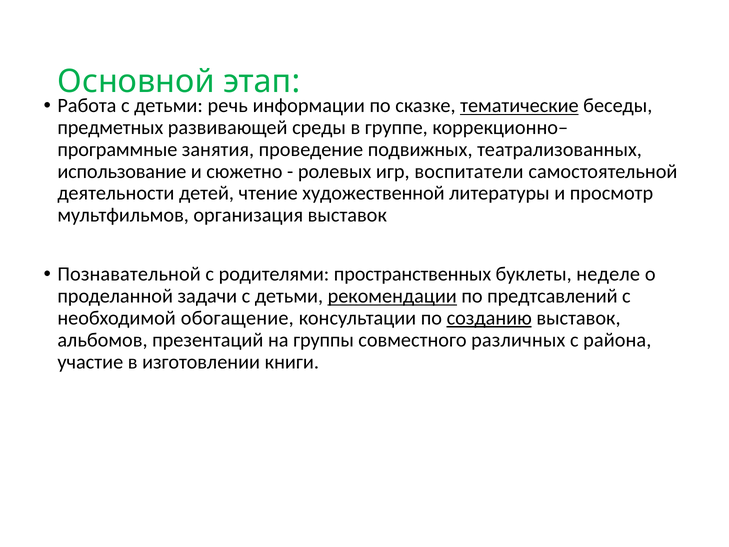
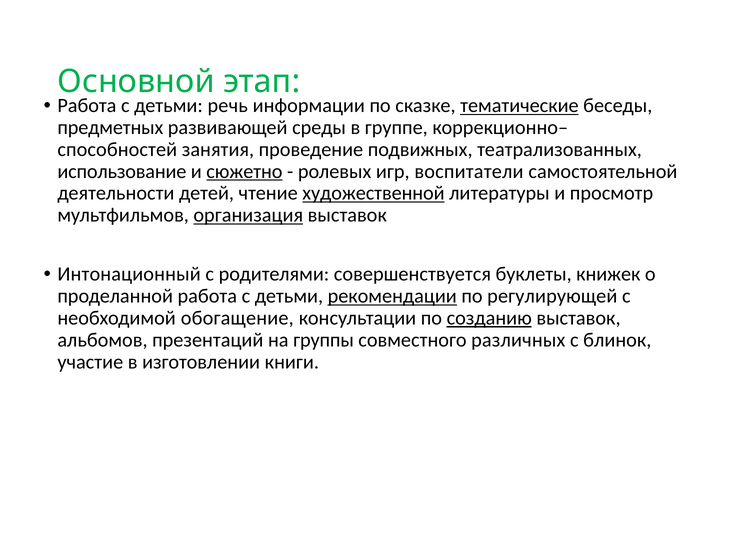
программные: программные -> способностей (117, 149)
сюжетно underline: none -> present (244, 171)
художественной underline: none -> present (373, 193)
организация underline: none -> present (248, 215)
Познавательной: Познавательной -> Интонационный (129, 274)
пространственных: пространственных -> совершенствуется (412, 274)
неделе: неделе -> книжек (608, 274)
проделанной задачи: задачи -> работа (207, 296)
предтсавлений: предтсавлений -> регулирующей (552, 296)
района: района -> блинок (617, 340)
